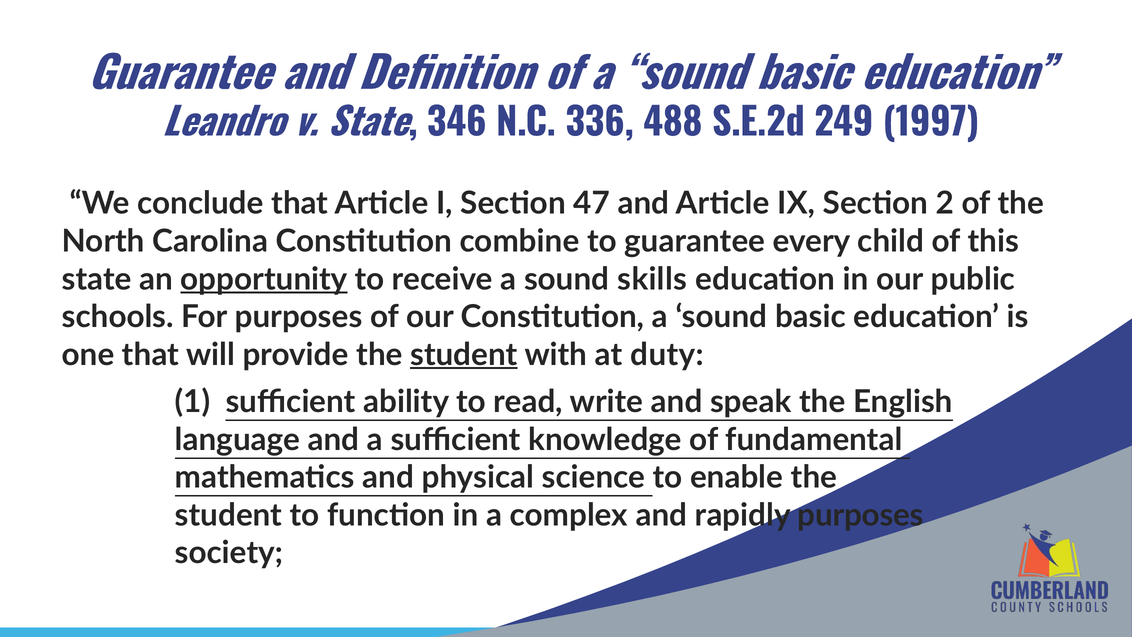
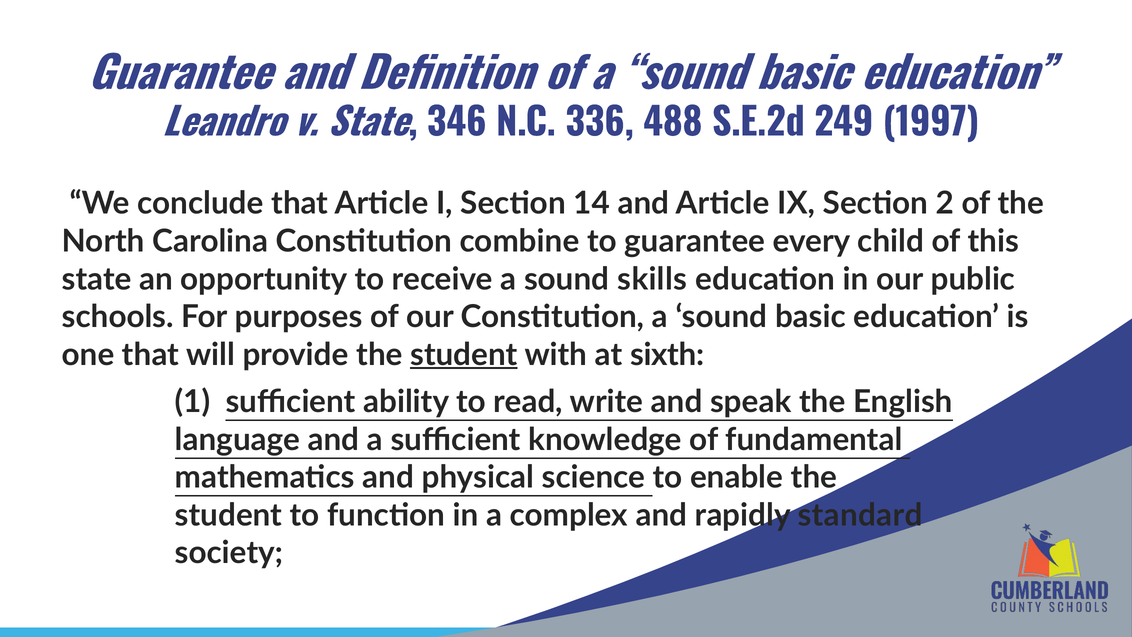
47: 47 -> 14 (592, 204)
opportunity underline: present -> none (264, 279)
duty: duty -> sixth (667, 355)
rapidly purposes: purposes -> standard (860, 515)
